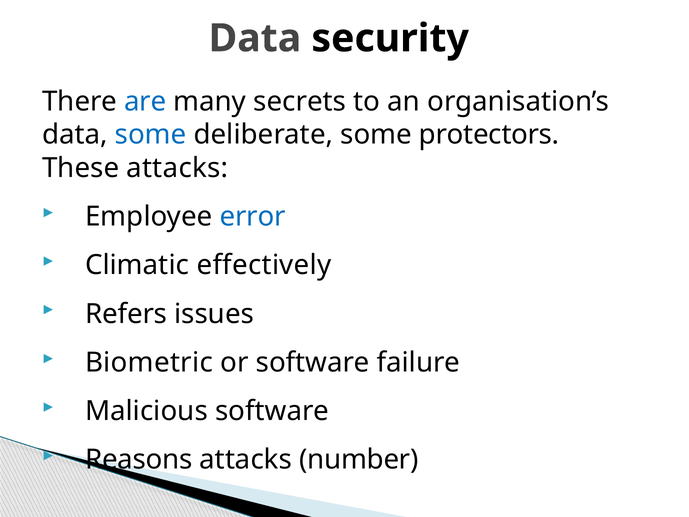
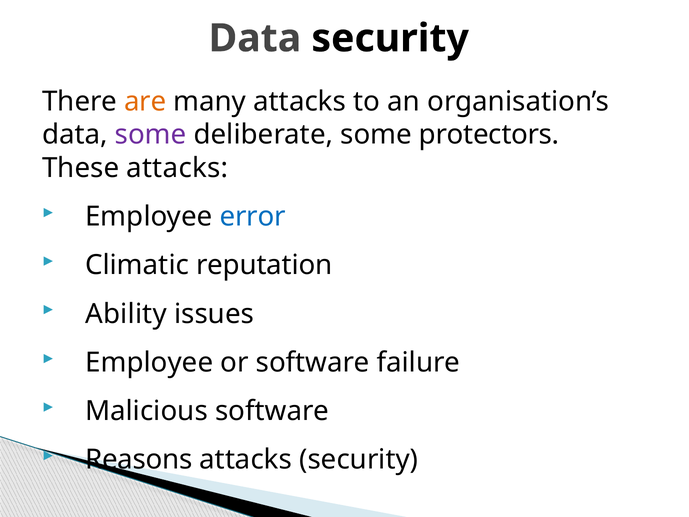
are colour: blue -> orange (145, 101)
many secrets: secrets -> attacks (300, 101)
some colour: blue -> purple (151, 135)
effectively: effectively -> reputation (264, 265)
Refers: Refers -> Ability (126, 314)
Biometric: Biometric -> Employee (149, 362)
attacks number: number -> security (359, 460)
